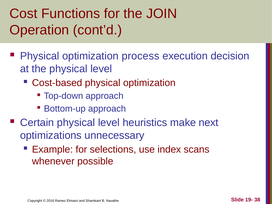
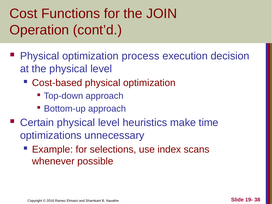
next: next -> time (209, 123)
